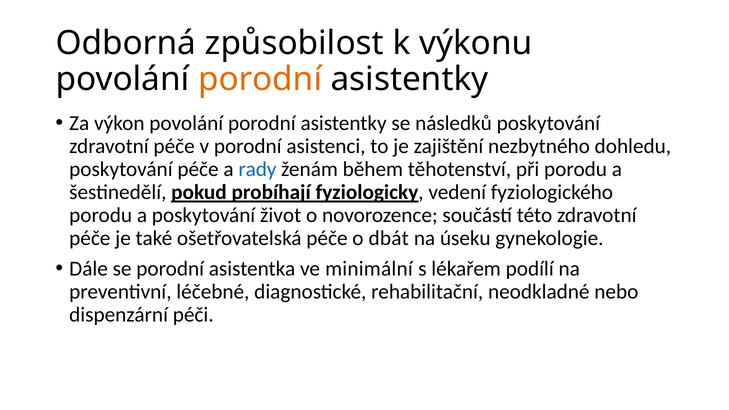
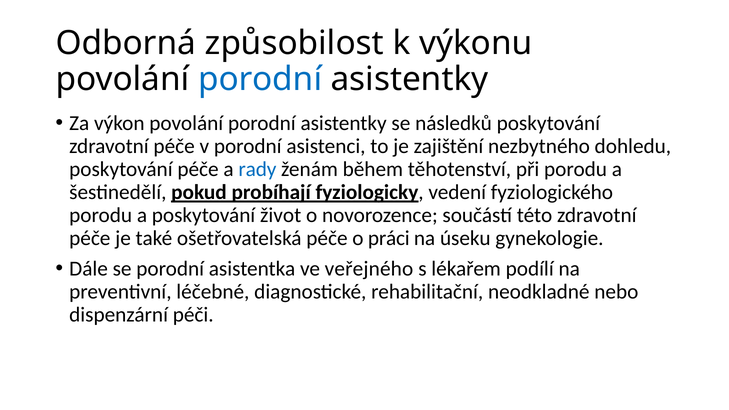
porodní colour: orange -> blue (260, 79)
dbát: dbát -> práci (389, 238)
minimální: minimální -> veřejného (369, 269)
